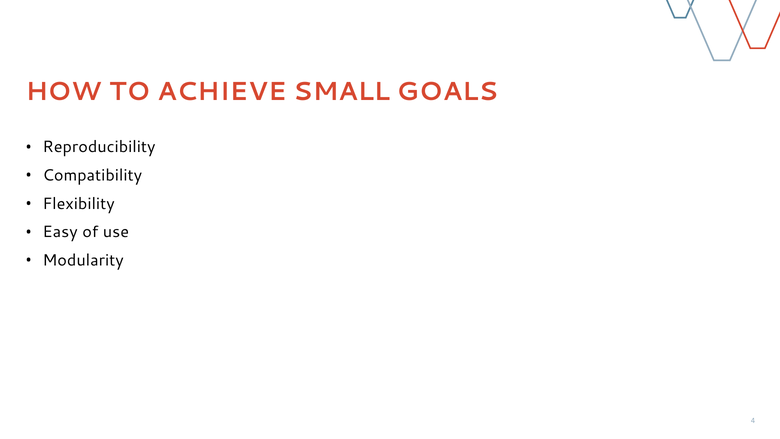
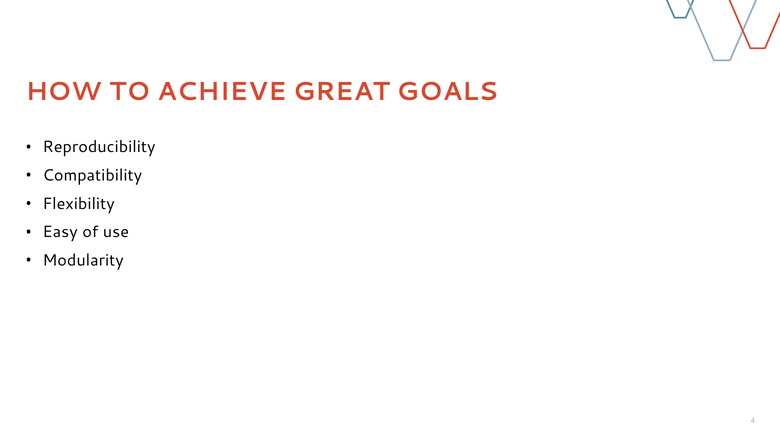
SMALL: SMALL -> GREAT (342, 91)
